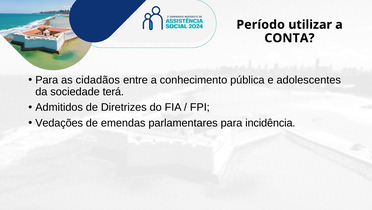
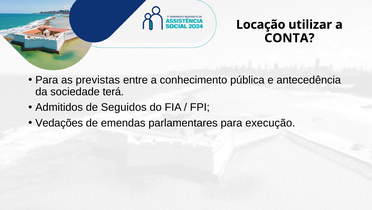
Período: Período -> Locação (261, 25)
cidadãos: cidadãos -> previstas (98, 80)
adolescentes: adolescentes -> antecedência (309, 80)
Diretrizes: Diretrizes -> Seguidos (124, 107)
incidência: incidência -> execução (270, 123)
